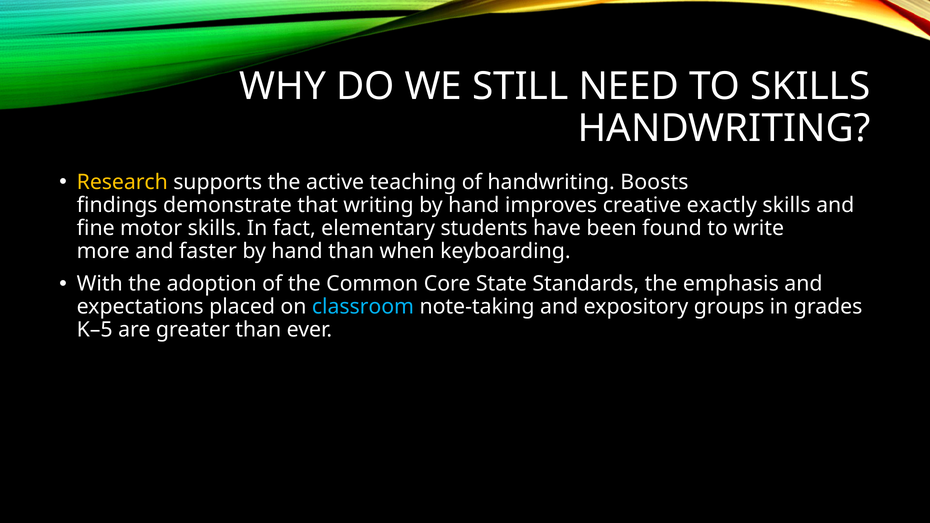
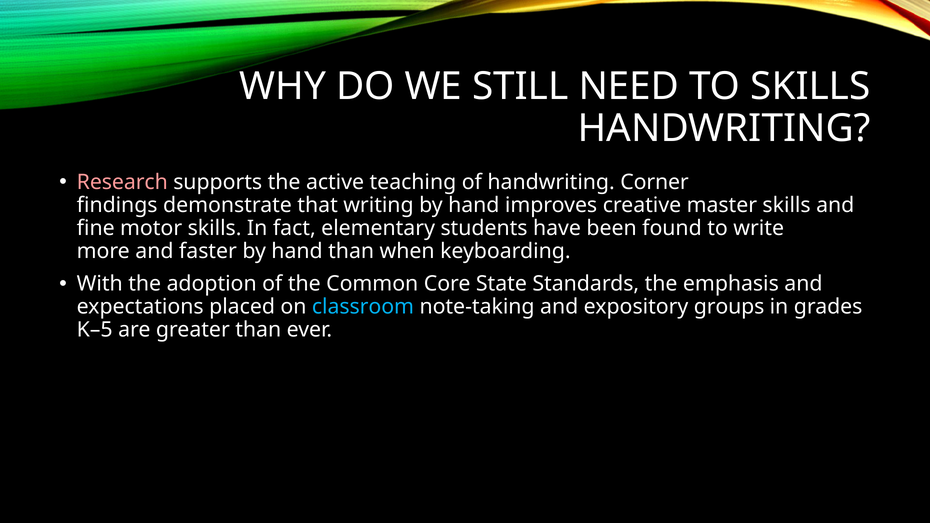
Research colour: yellow -> pink (122, 182)
Boosts: Boosts -> Corner (655, 182)
exactly: exactly -> master (722, 205)
